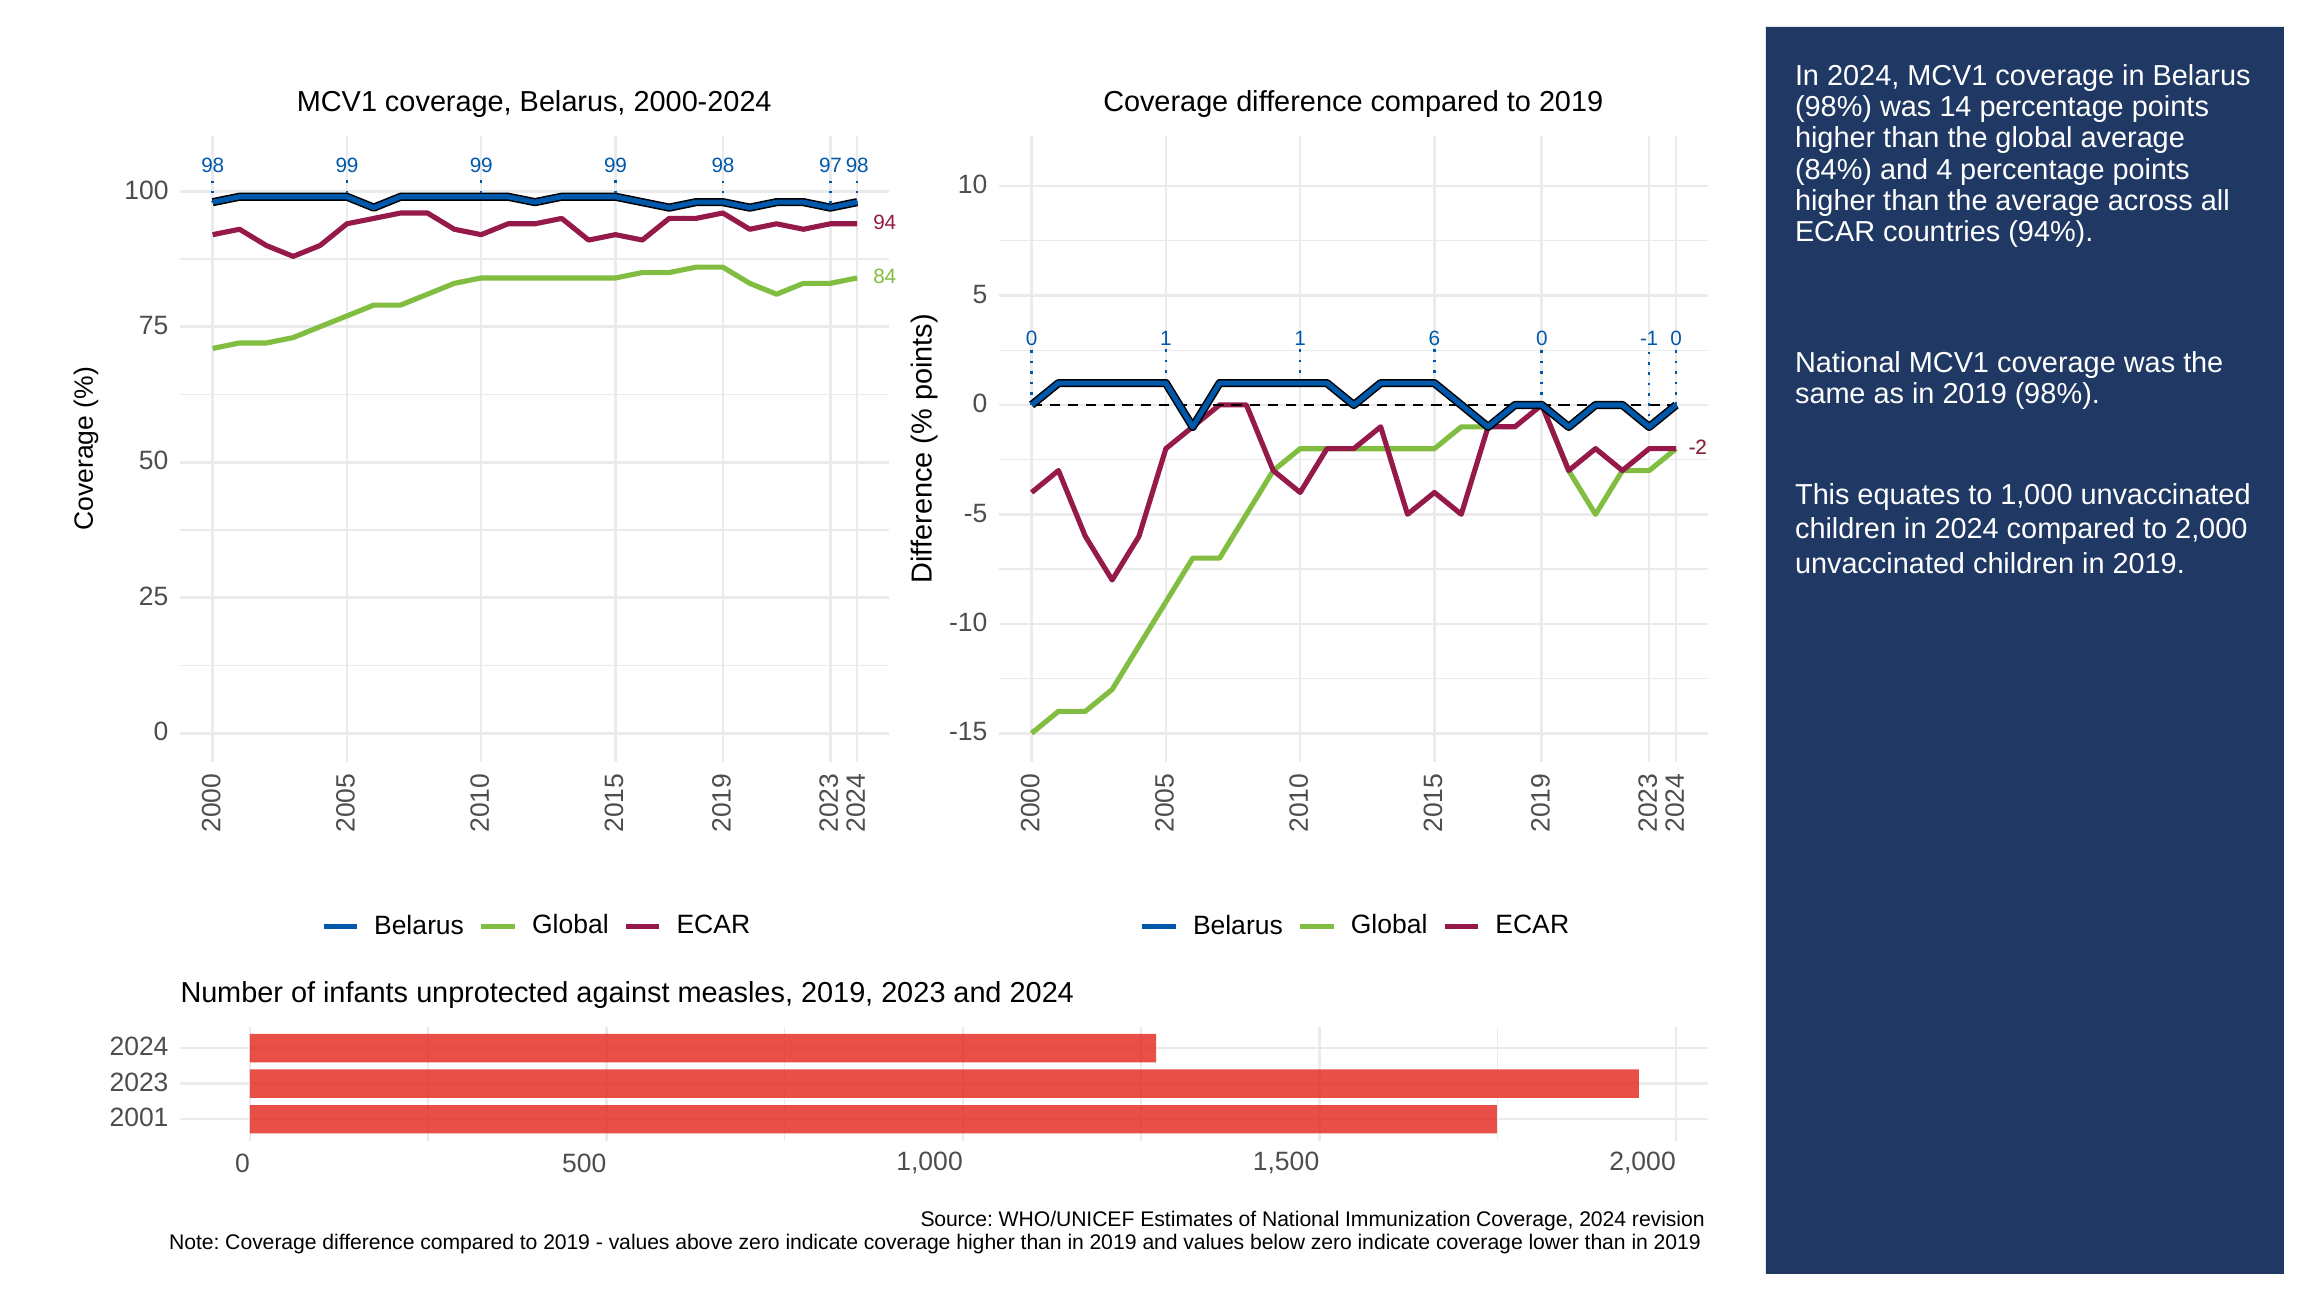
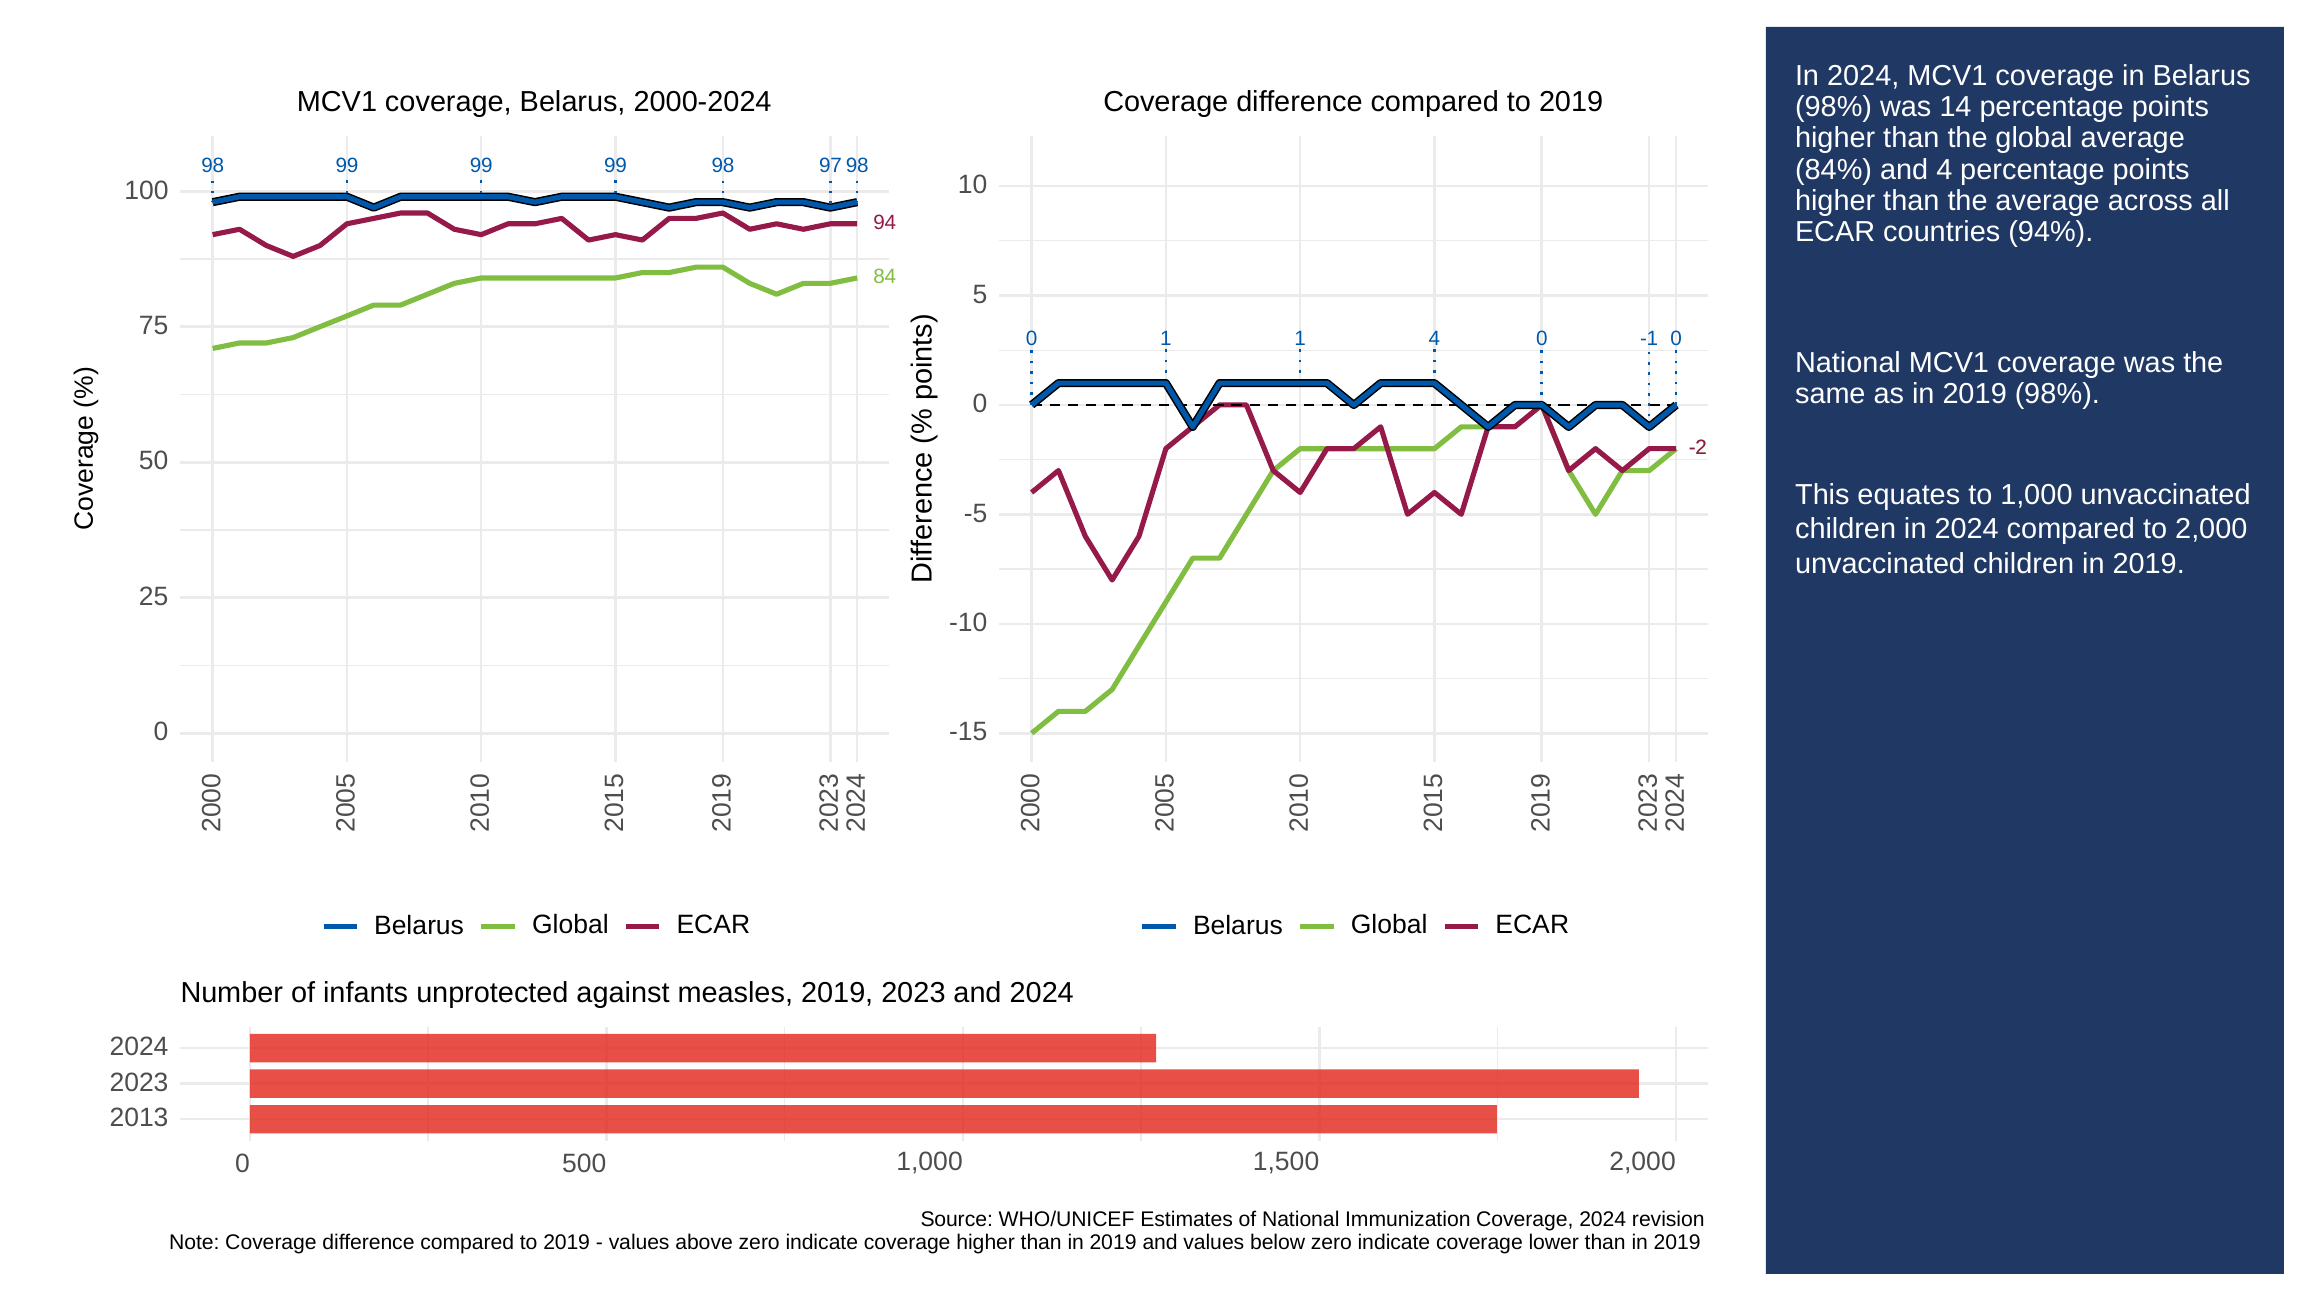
1 6: 6 -> 4 (1434, 339)
2001: 2001 -> 2013 (139, 1118)
